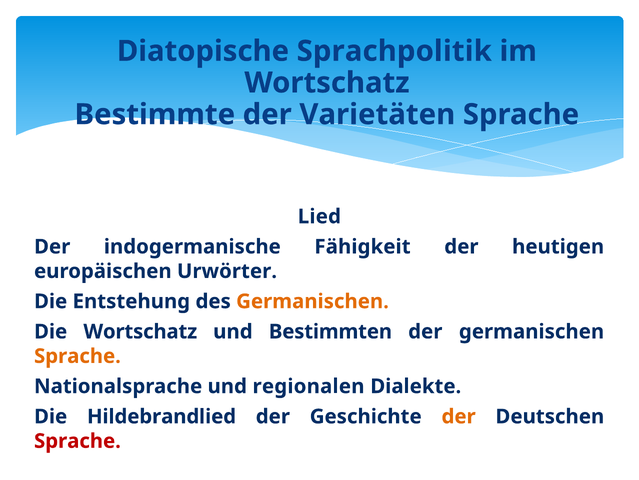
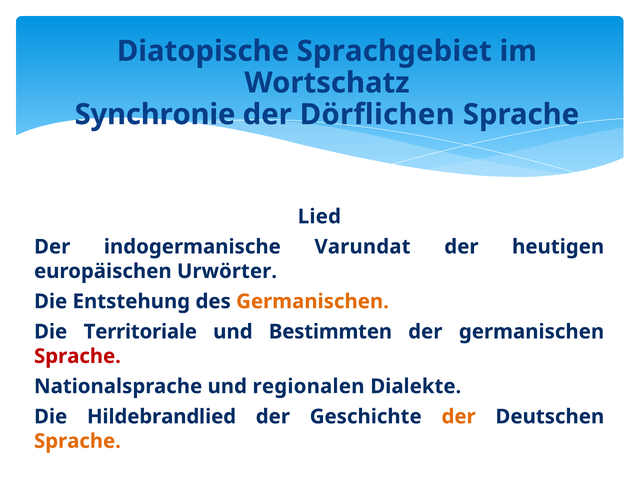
Sprachpolitik: Sprachpolitik -> Sprachgebiet (394, 51)
Bestimmte: Bestimmte -> Synchronie (155, 114)
Varietäten: Varietäten -> Dörflichen (377, 114)
Fähigkeit: Fähigkeit -> Varundat (362, 246)
Die Wortschatz: Wortschatz -> Territoriale (140, 331)
Sprache colour: orange -> red (77, 356)
Sprache colour: red -> orange (77, 440)
